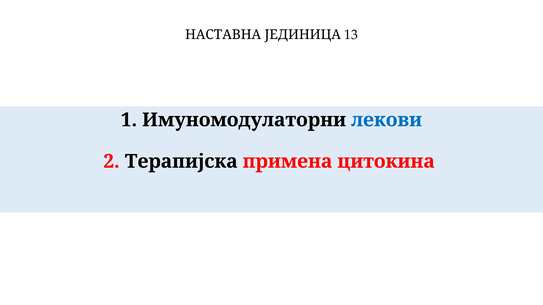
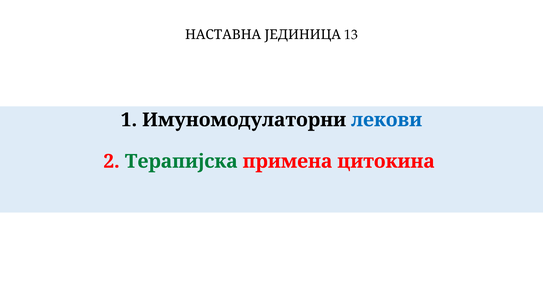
Терапијска colour: black -> green (181, 162)
